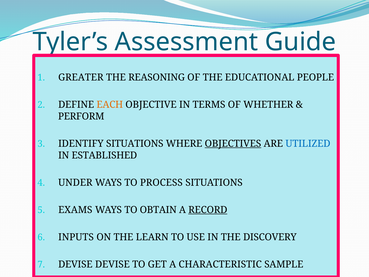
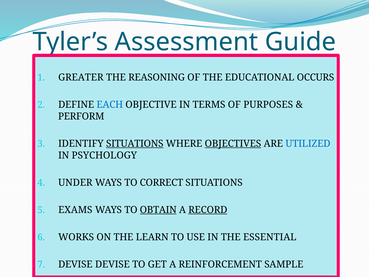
PEOPLE: PEOPLE -> OCCURS (316, 77)
EACH colour: orange -> blue (110, 105)
WHETHER: WHETHER -> PURPOSES (268, 105)
SITUATIONS underline: none -> present (135, 144)
ESTABLISHED: ESTABLISHED -> PSYCHOLOGY (104, 155)
PROCESS: PROCESS -> CORRECT (161, 182)
OBTAIN underline: none -> present (158, 210)
INPUTS: INPUTS -> WORKS (76, 237)
DISCOVERY: DISCOVERY -> ESSENTIAL (270, 237)
CHARACTERISTIC: CHARACTERISTIC -> REINFORCEMENT (220, 264)
